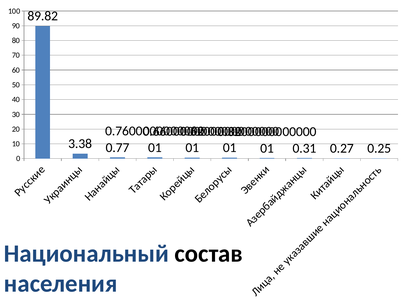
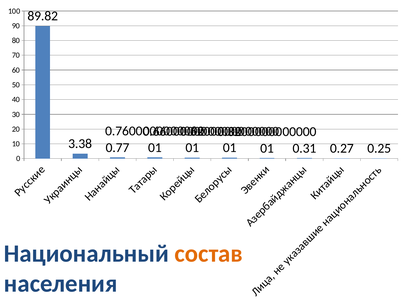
состав colour: black -> orange (209, 253)
